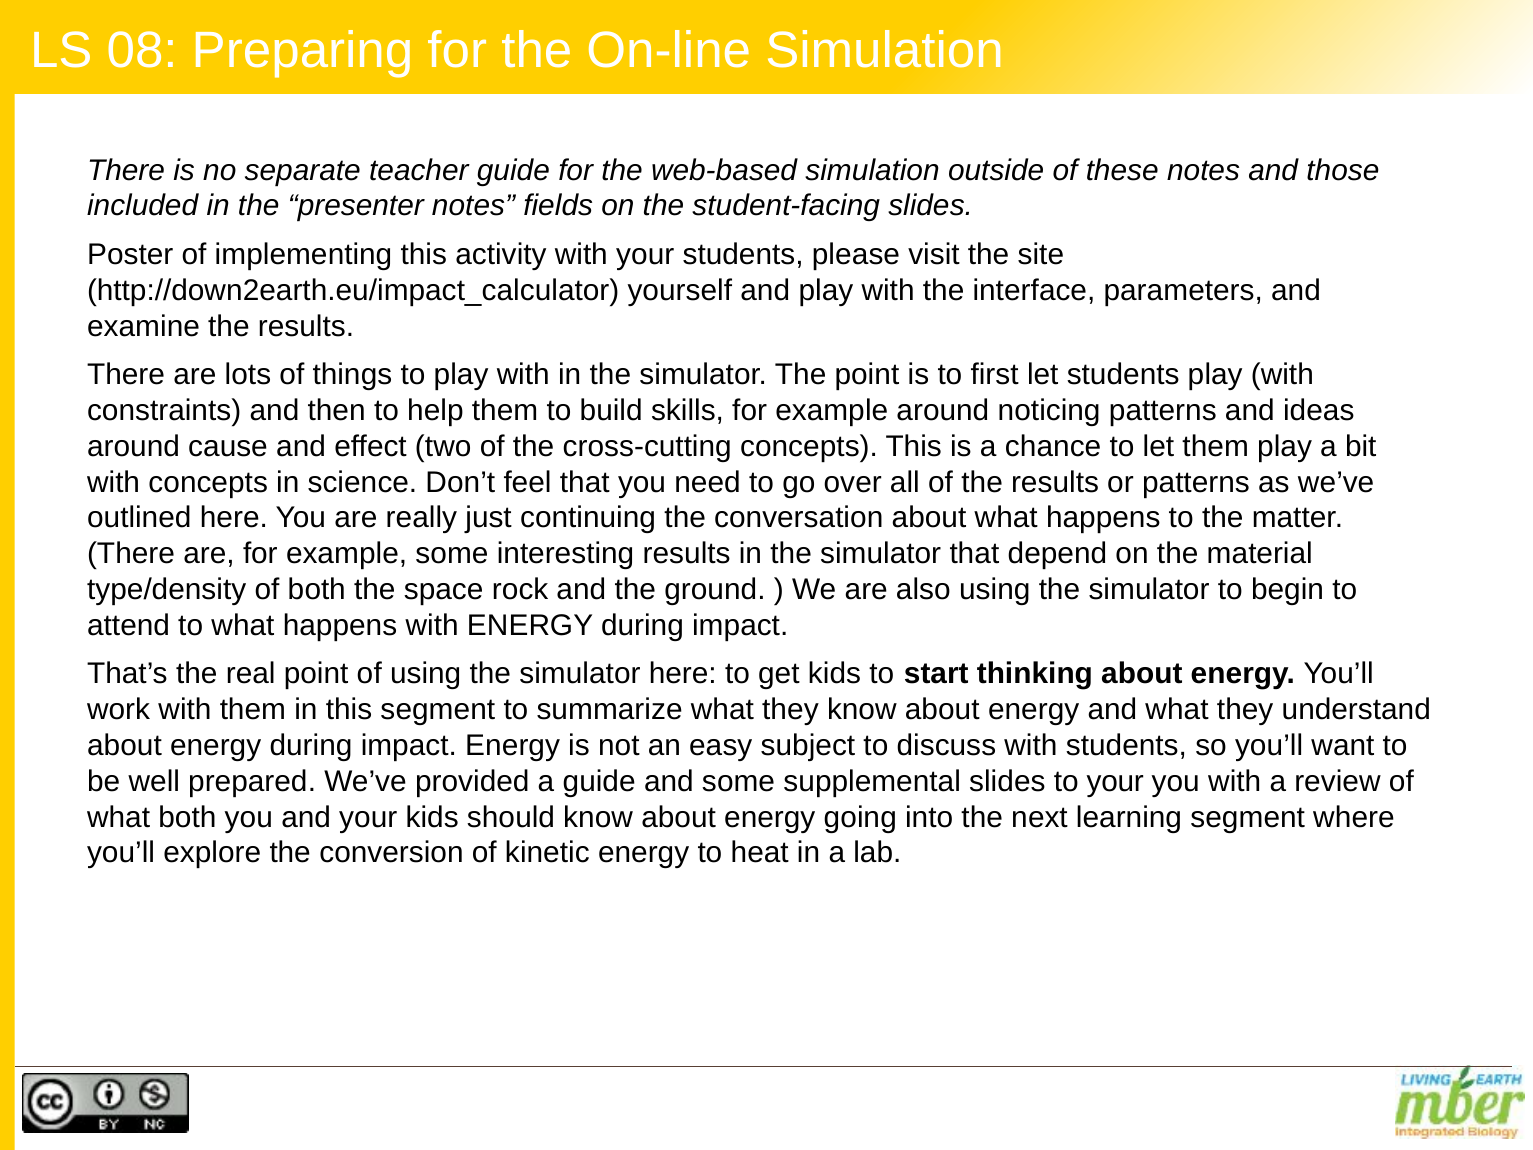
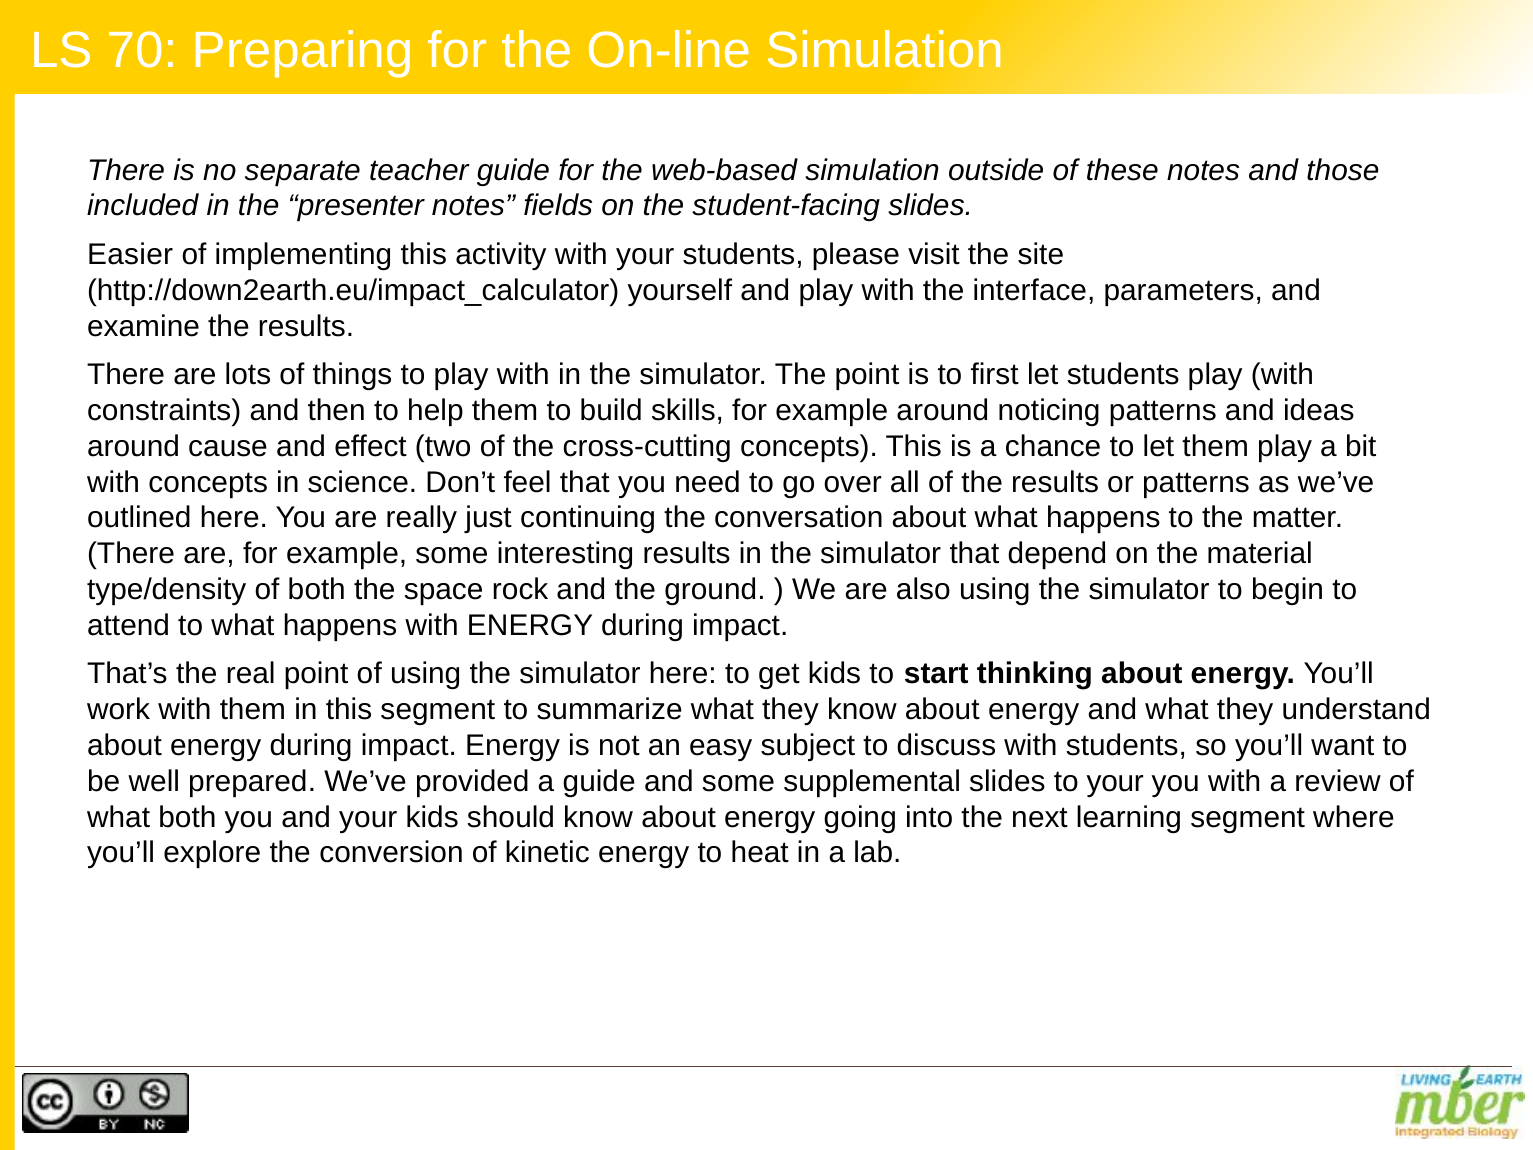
08: 08 -> 70 (142, 51)
Poster: Poster -> Easier (130, 255)
